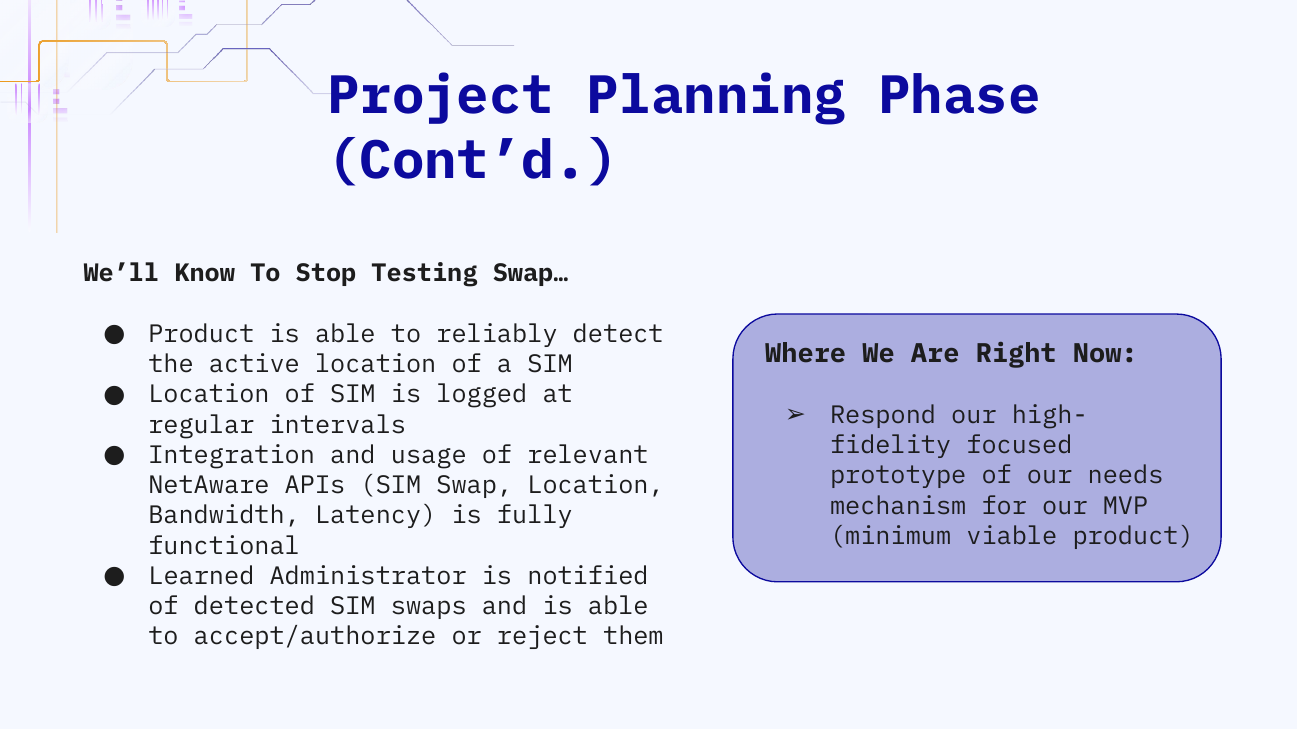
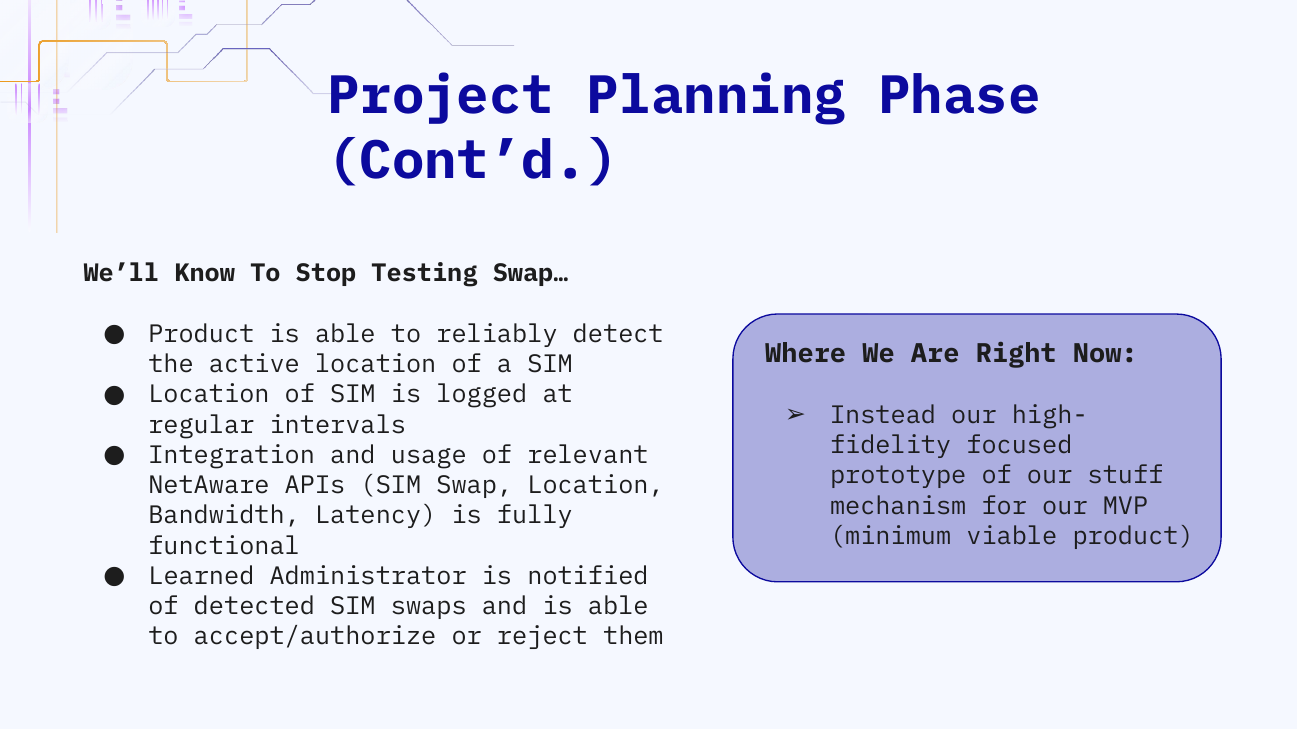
Respond: Respond -> Instead (883, 415)
needs: needs -> stuff (1126, 476)
